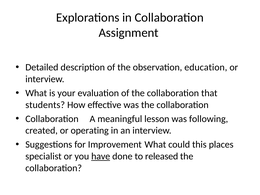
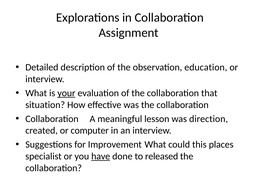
your underline: none -> present (66, 93)
students: students -> situation (45, 105)
following: following -> direction (209, 119)
operating: operating -> computer (90, 131)
